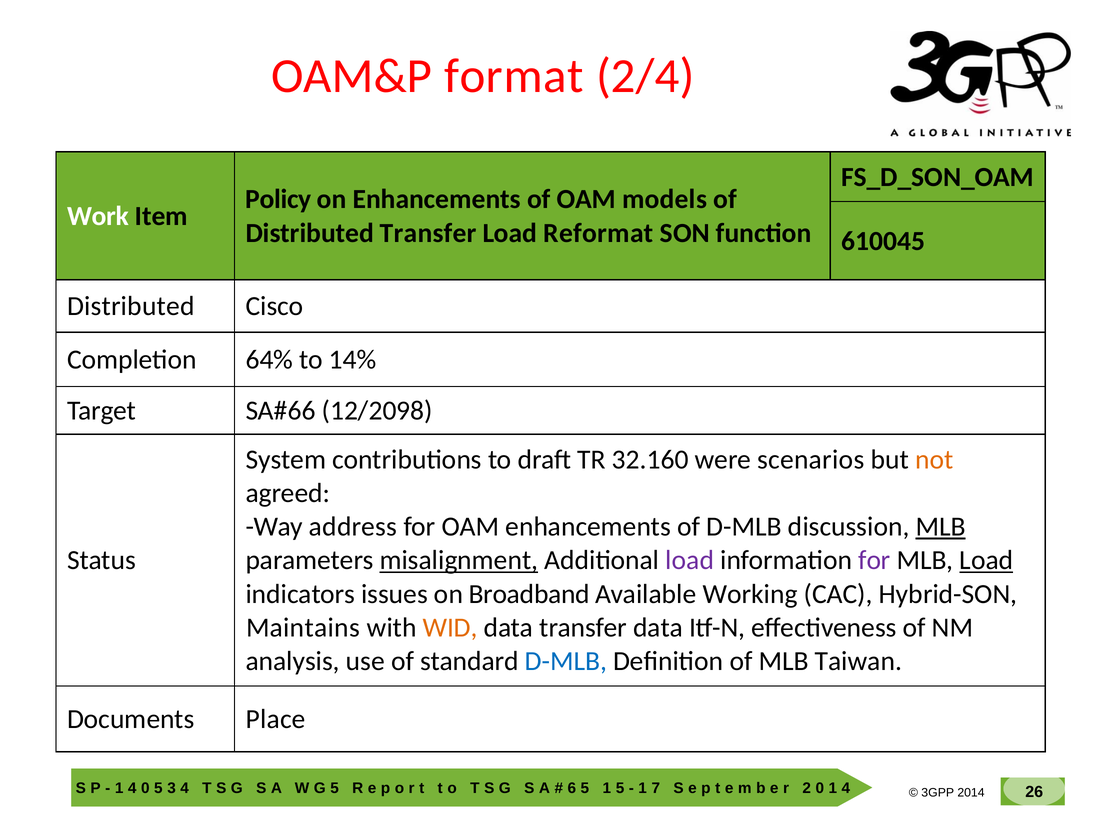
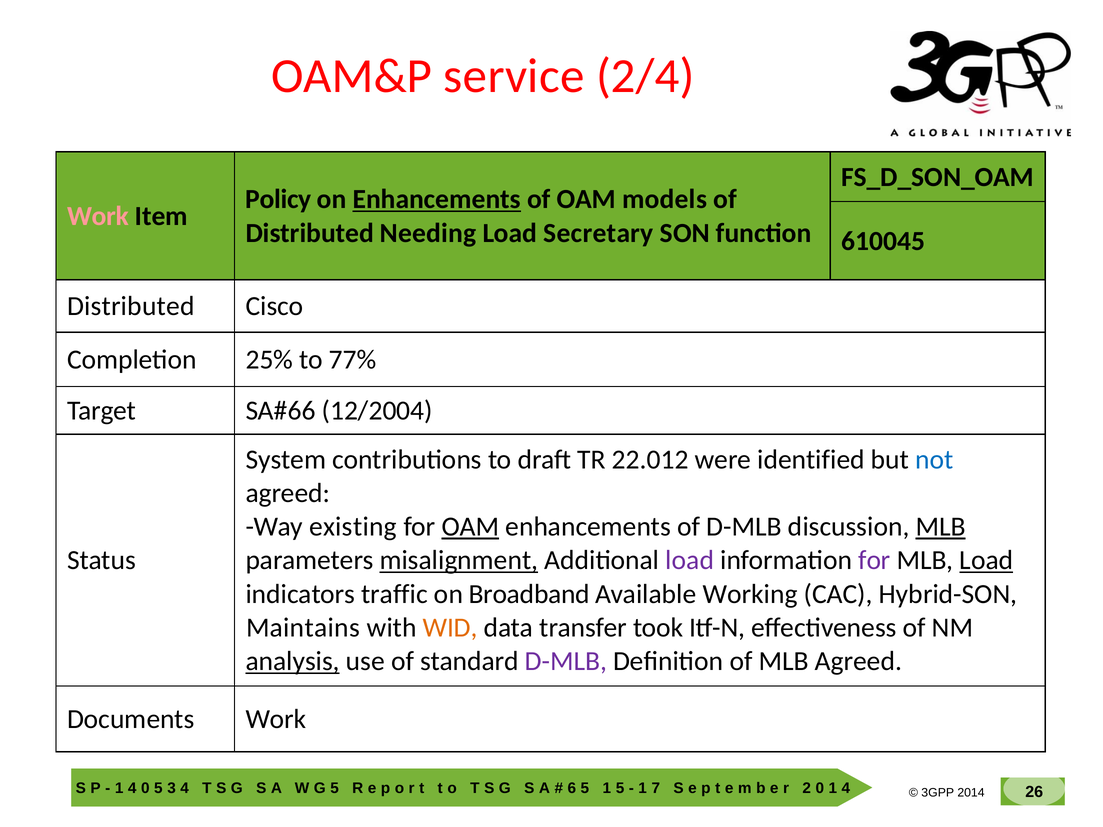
format: format -> service (514, 76)
Enhancements underline: none -> present (437, 199)
Work colour: white -> pink (98, 216)
Distributed Transfer: Transfer -> Needing (428, 233)
Reformat: Reformat -> Secretary (598, 233)
64%: 64% -> 25% (269, 360)
14%: 14% -> 77% (353, 360)
12/2098: 12/2098 -> 12/2004 (377, 411)
32.160: 32.160 -> 22.012 (650, 460)
scenarios: scenarios -> identified (811, 460)
not colour: orange -> blue (934, 460)
address: address -> existing (353, 527)
OAM underline: none -> present (470, 527)
issues: issues -> traffic (394, 594)
transfer data: data -> took (658, 628)
analysis underline: none -> present (293, 661)
D-MLB colour: blue -> purple (566, 661)
MLB Taiwan: Taiwan -> Agreed (858, 661)
Documents Place: Place -> Work (276, 719)
